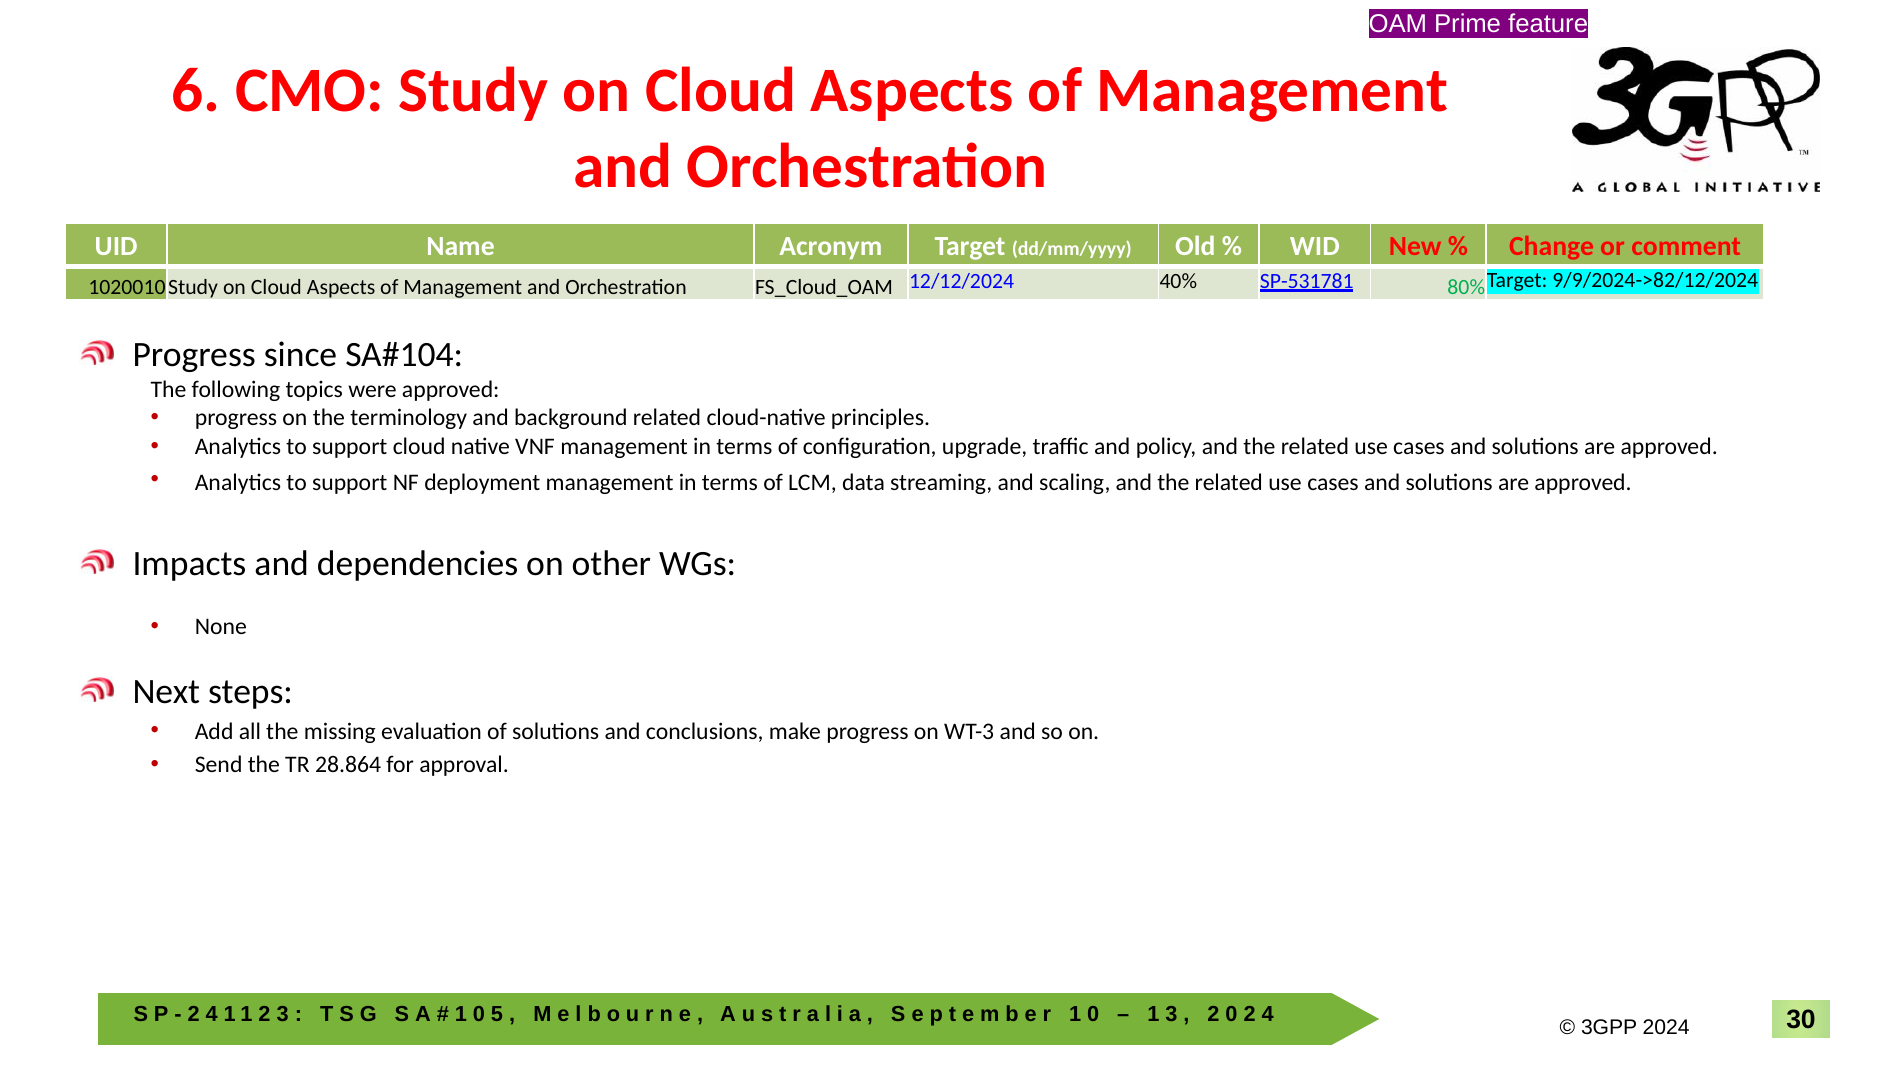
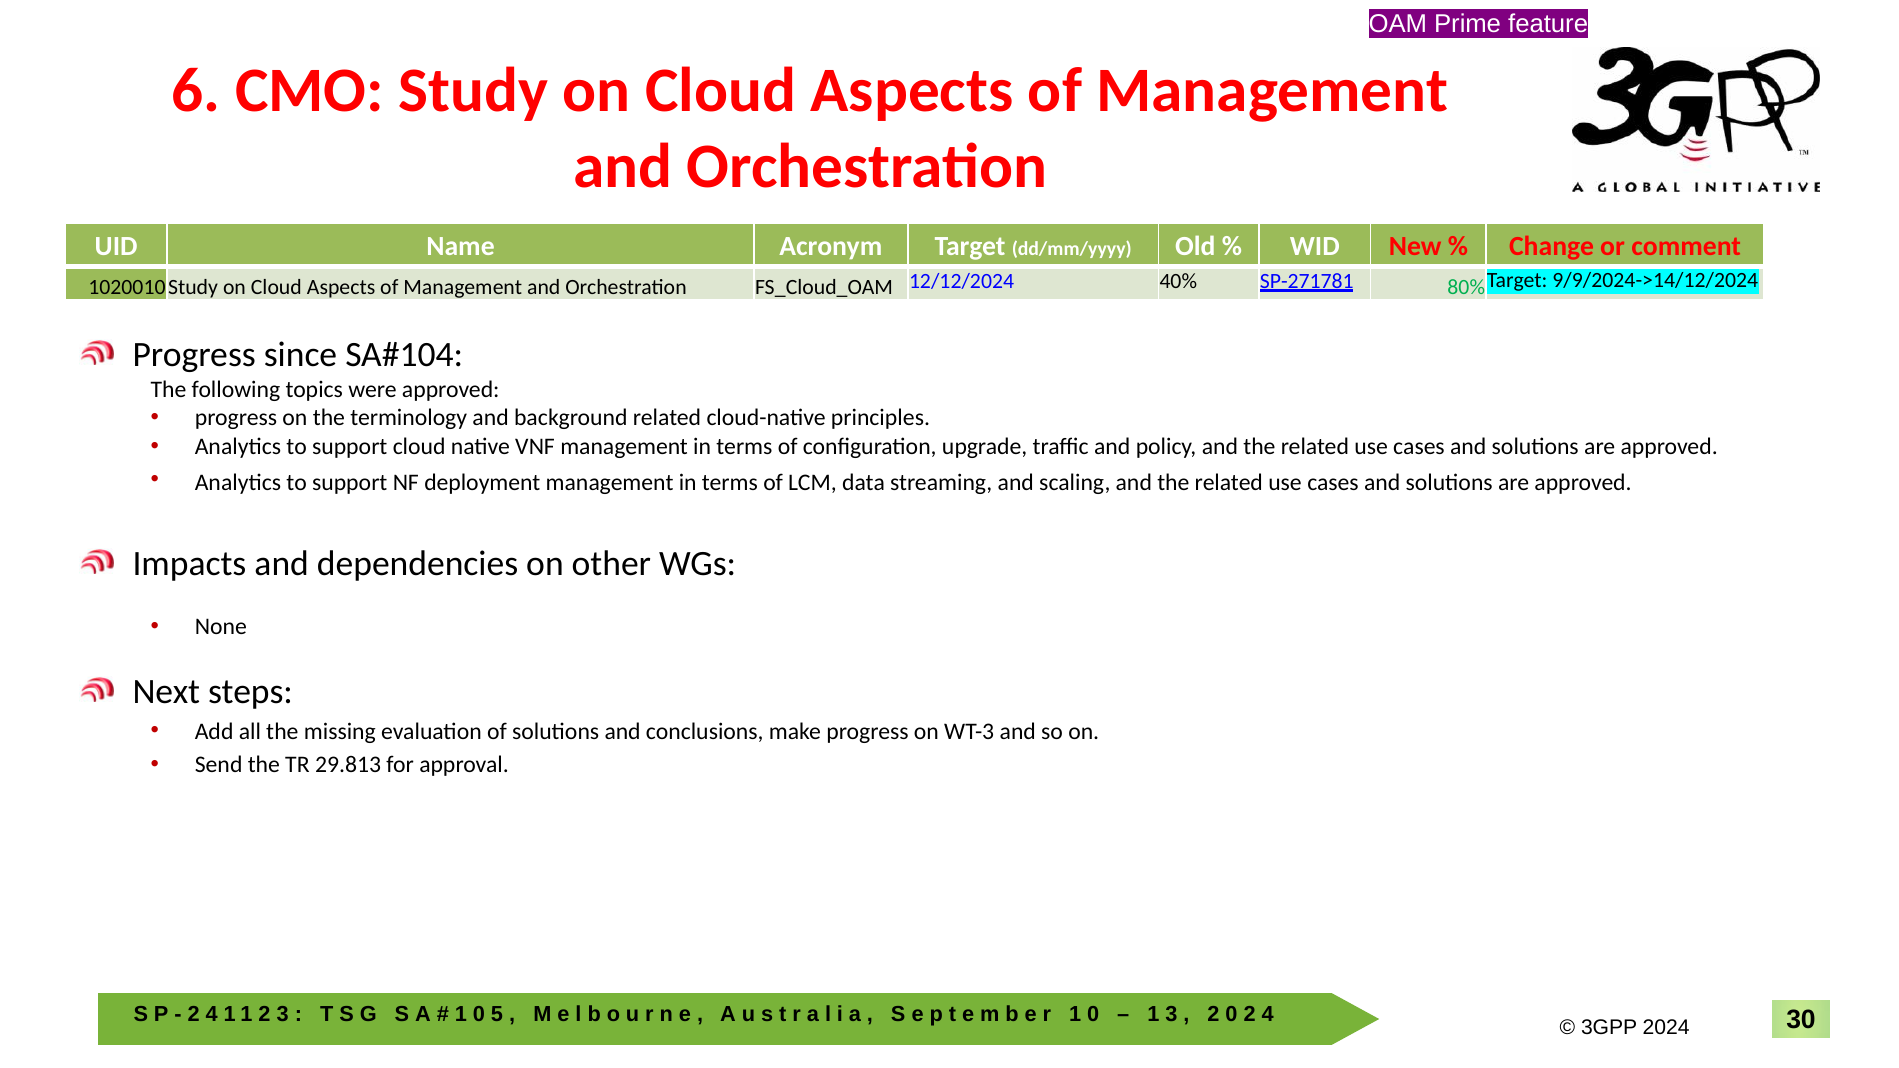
SP-531781: SP-531781 -> SP-271781 (1307, 281)
9/9/2024->82/12/2024: 9/9/2024->82/12/2024 -> 9/9/2024->14/12/2024 (1655, 281)
28.864: 28.864 -> 29.813 (348, 765)
